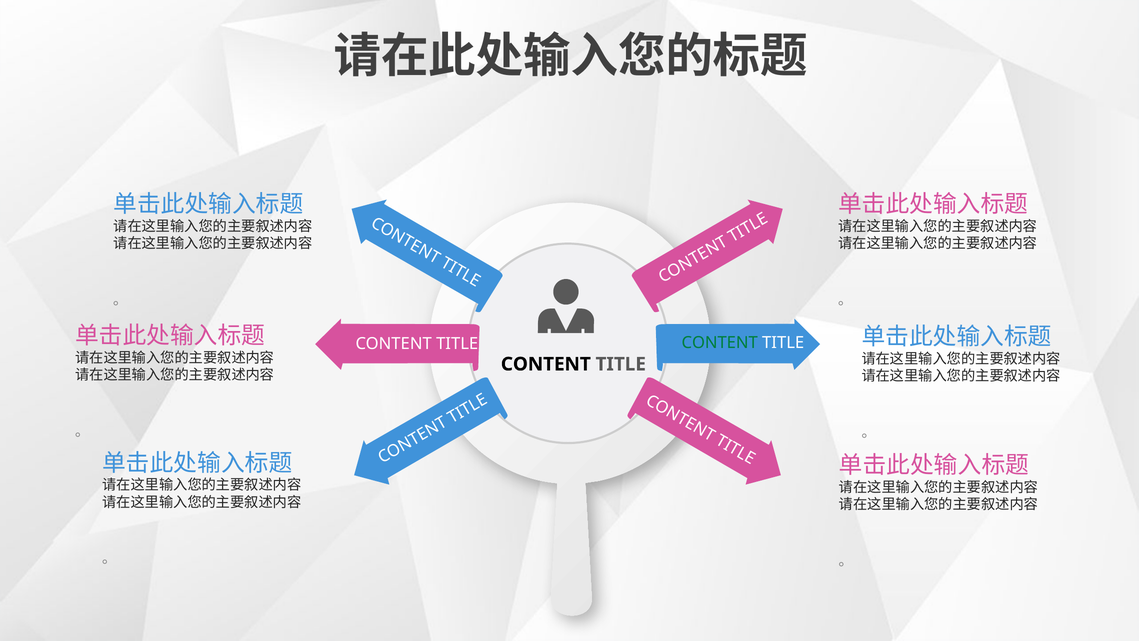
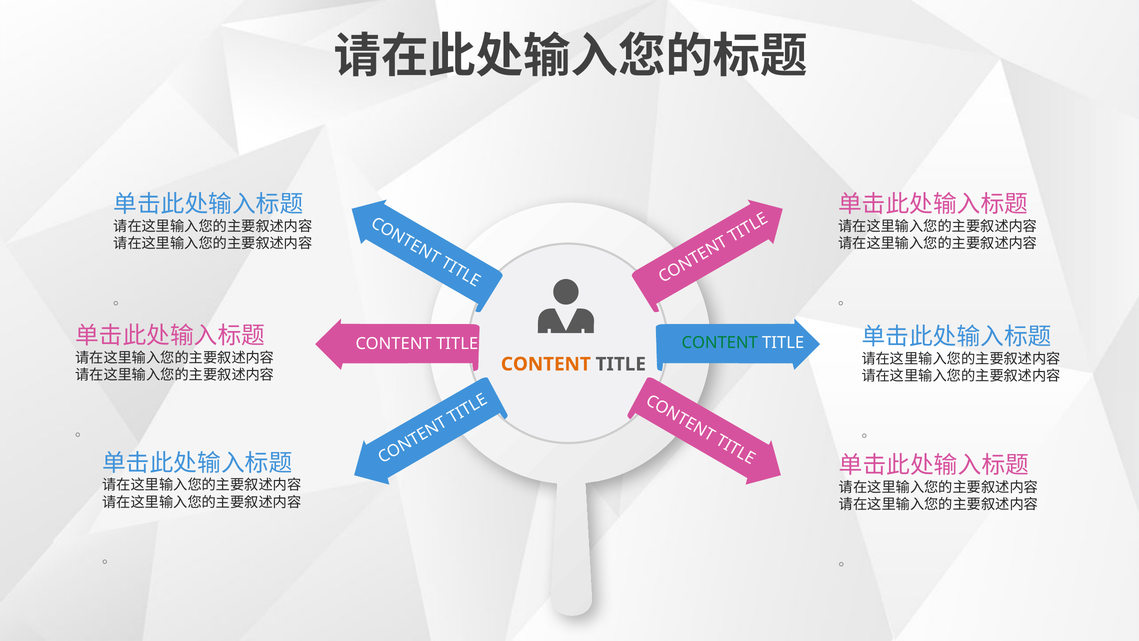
CONTENT colour: black -> orange (546, 364)
